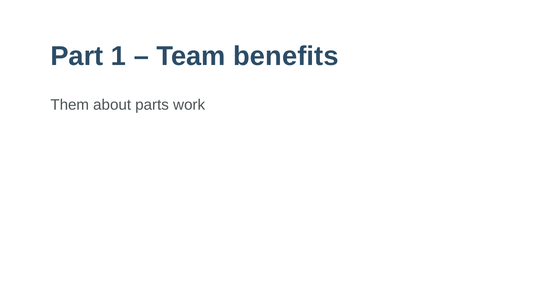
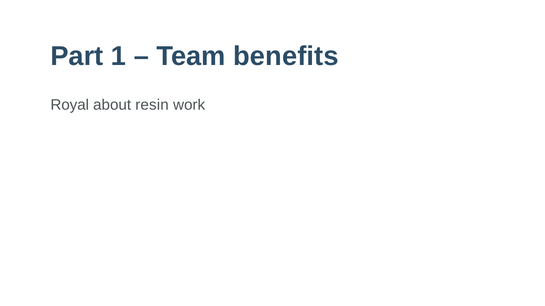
Them: Them -> Royal (70, 105)
parts: parts -> resin (152, 105)
